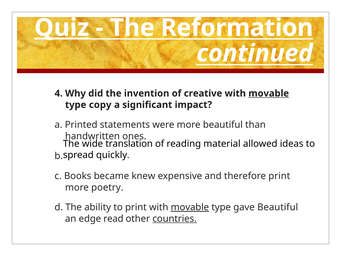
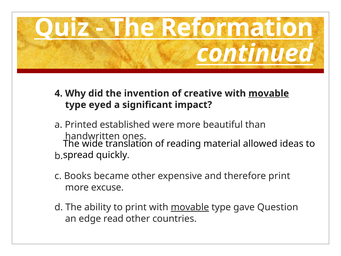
Quiz underline: present -> none (62, 28)
copy: copy -> eyed (100, 105)
statements: statements -> established (125, 125)
became knew: knew -> other (143, 176)
poetry: poetry -> excuse (107, 187)
gave Beautiful: Beautiful -> Question (278, 207)
countries underline: present -> none (175, 218)
